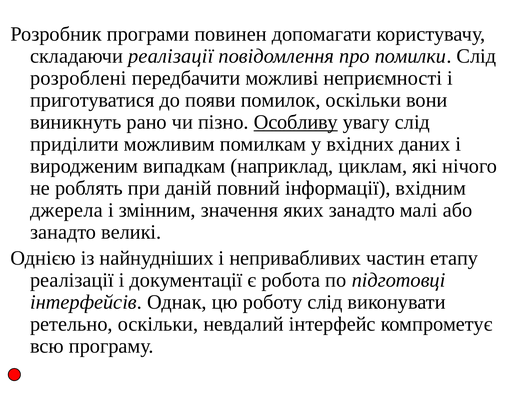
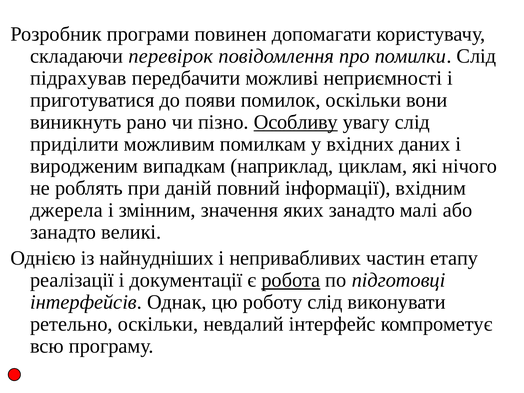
складаючи реалізації: реалізації -> перевірок (171, 56)
розроблені: розроблені -> підрахував (78, 78)
робота underline: none -> present (291, 280)
